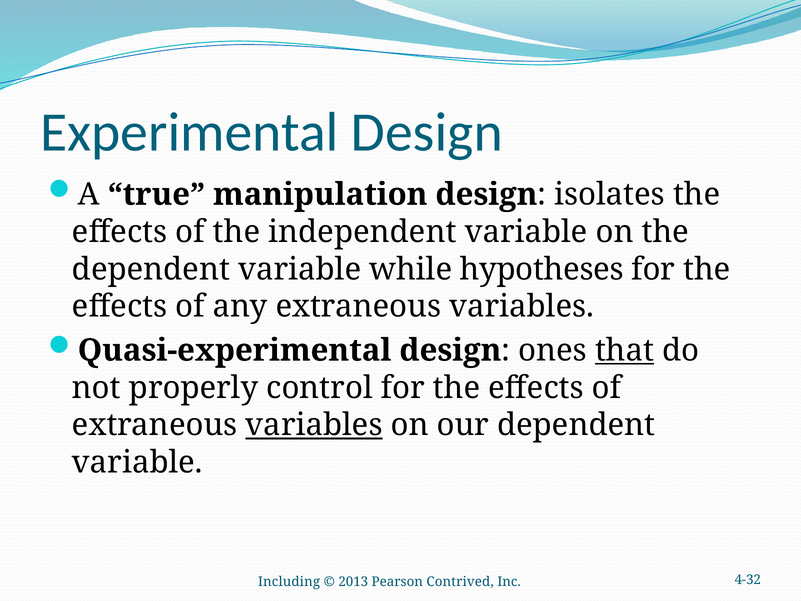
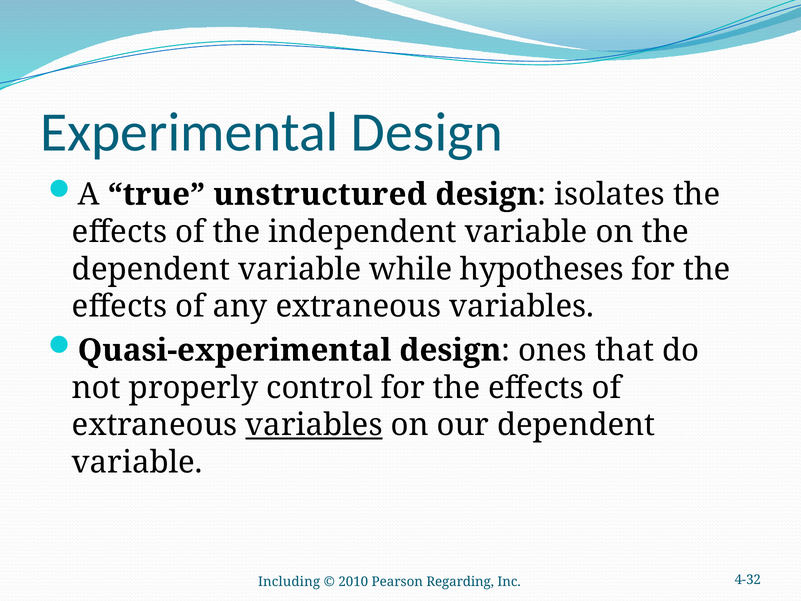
manipulation: manipulation -> unstructured (320, 194)
that underline: present -> none (625, 350)
2013: 2013 -> 2010 (353, 582)
Contrived: Contrived -> Regarding (460, 582)
